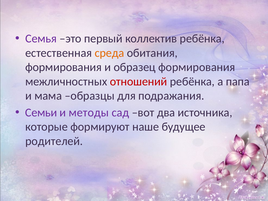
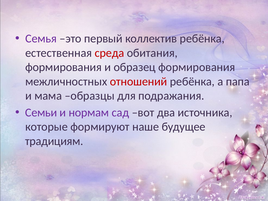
среда colour: orange -> red (109, 53)
методы: методы -> нормам (89, 113)
родителей: родителей -> традициям (54, 141)
